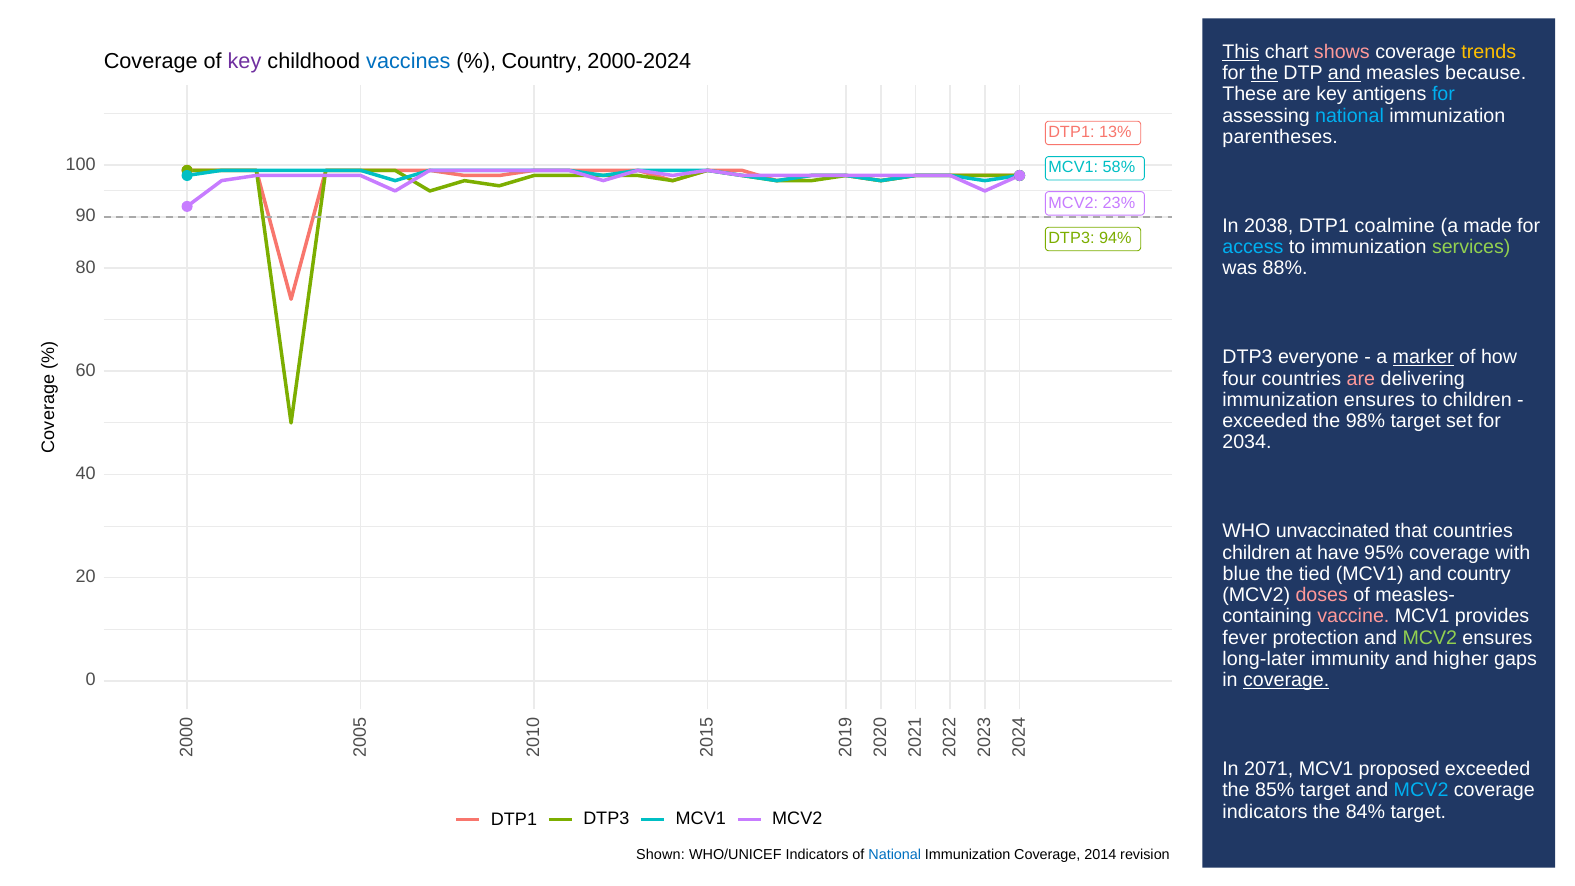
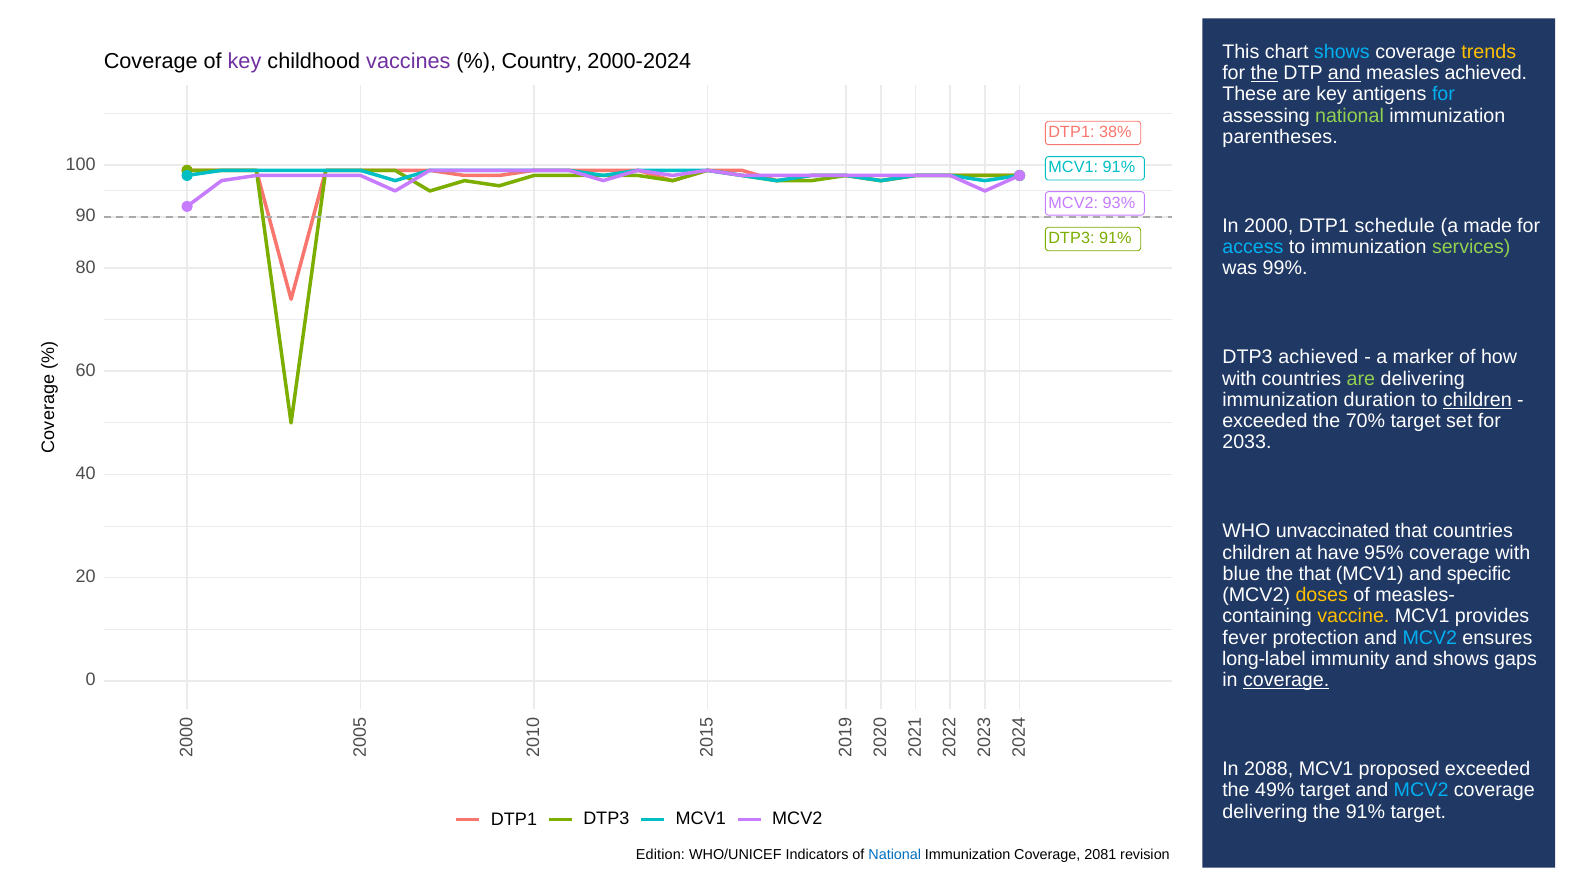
This underline: present -> none (1241, 52)
shows colour: pink -> light blue (1342, 52)
vaccines colour: blue -> purple (408, 61)
measles because: because -> achieved (1486, 73)
national colour: light blue -> light green (1350, 116)
13%: 13% -> 38% (1115, 132)
MCV1 58%: 58% -> 91% (1119, 168)
23%: 23% -> 93% (1119, 203)
2038: 2038 -> 2000 (1269, 226)
coalmine: coalmine -> schedule (1395, 226)
DTP3 94%: 94% -> 91% (1115, 238)
88%: 88% -> 99% (1285, 268)
DTP3 everyone: everyone -> achieved (1318, 357)
marker underline: present -> none (1423, 357)
four: four -> with (1239, 379)
are colour: pink -> light green (1361, 379)
immunization ensures: ensures -> duration (1379, 400)
children underline: none -> present (1477, 400)
98%: 98% -> 70% (1365, 421)
2034: 2034 -> 2033 (1247, 442)
the tied: tied -> that (1315, 574)
and country: country -> specific (1479, 574)
doses colour: pink -> yellow (1322, 595)
vaccine colour: pink -> yellow (1353, 616)
MCV2 colour: light green -> light blue (1430, 638)
long-later: long-later -> long-label (1264, 659)
and higher: higher -> shows (1461, 659)
2071: 2071 -> 2088 (1269, 769)
85%: 85% -> 49% (1275, 790)
indicators: indicators -> delivering (1265, 812)
the 84%: 84% -> 91% (1365, 812)
Shown: Shown -> Edition (660, 855)
2014: 2014 -> 2081 (1100, 855)
